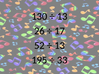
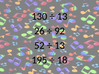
17: 17 -> 92 (60, 31)
33: 33 -> 18 (62, 60)
